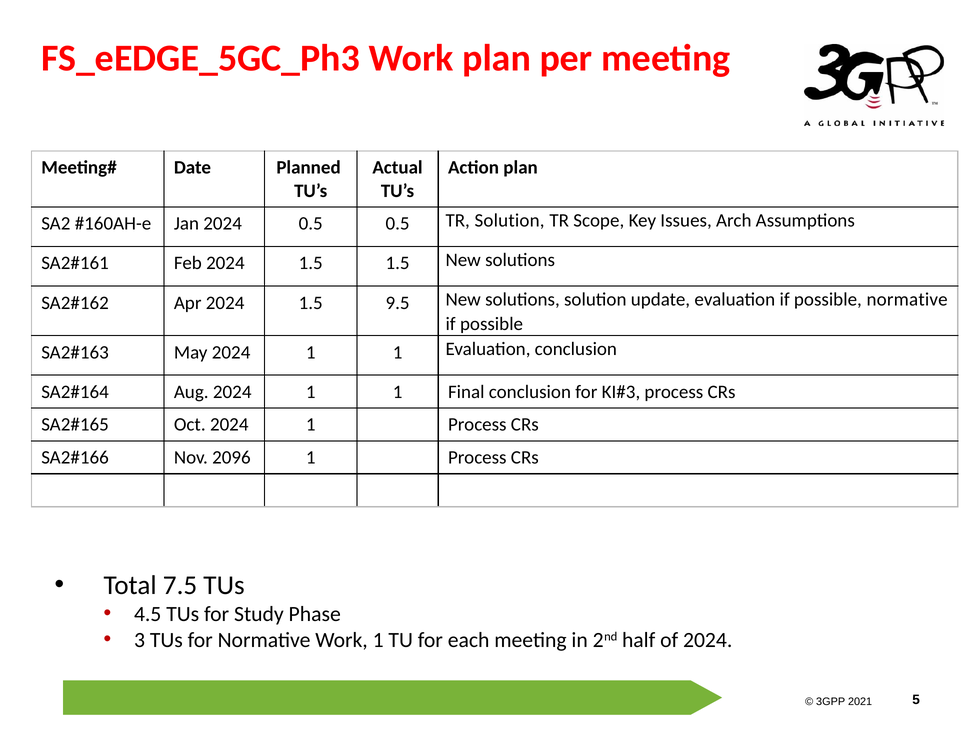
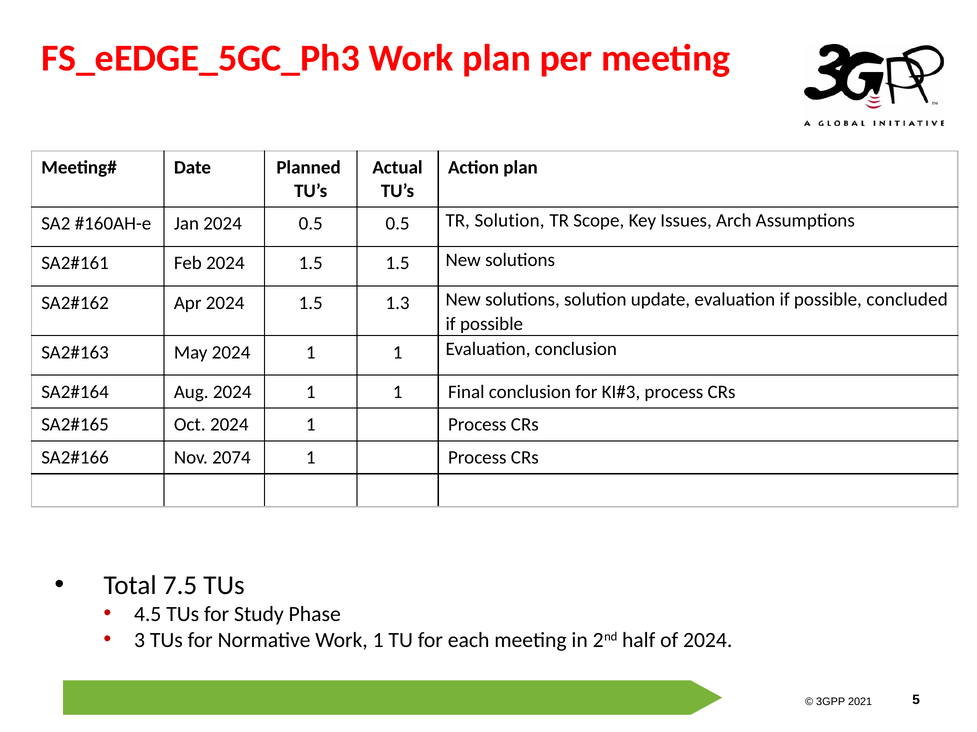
9.5: 9.5 -> 1.3 (398, 303)
possible normative: normative -> concluded (907, 300)
2096: 2096 -> 2074 (231, 458)
